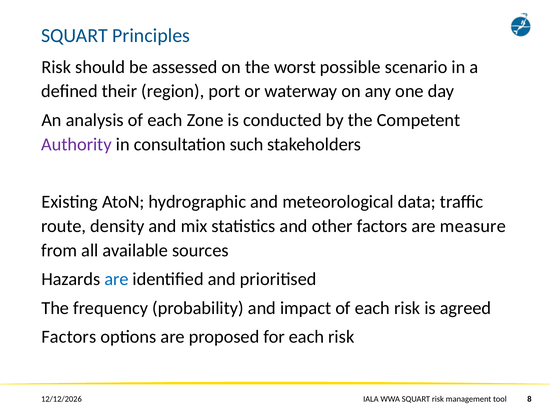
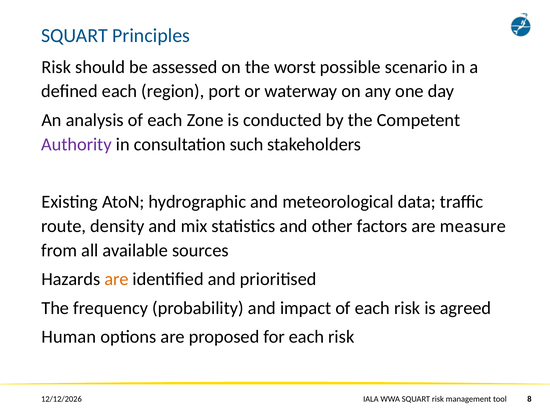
defined their: their -> each (120, 91)
are colour: blue -> orange (116, 279)
Factors: Factors -> Human (69, 336)
